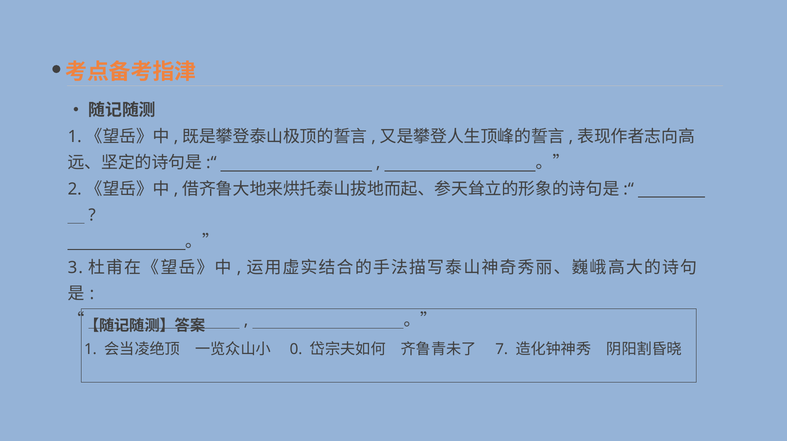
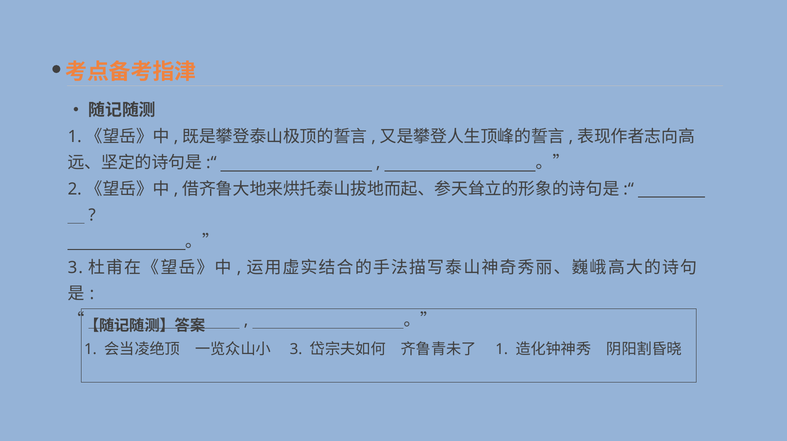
0: 0 -> 3 (296, 350)
7: 7 -> 1 (502, 350)
